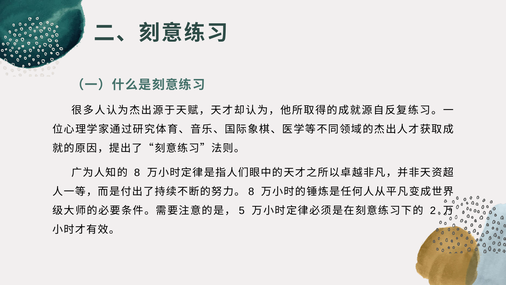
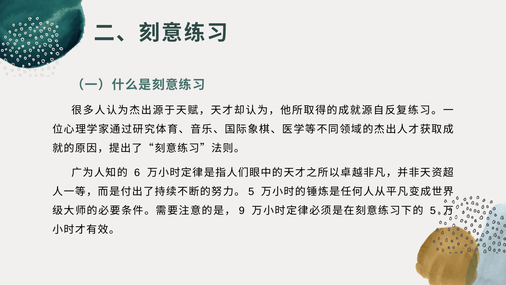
8: 8 -> 6 (137, 173)
8: 8 -> 5 (251, 192)
5: 5 -> 9 (242, 211)
2: 2 -> 5 (433, 211)
